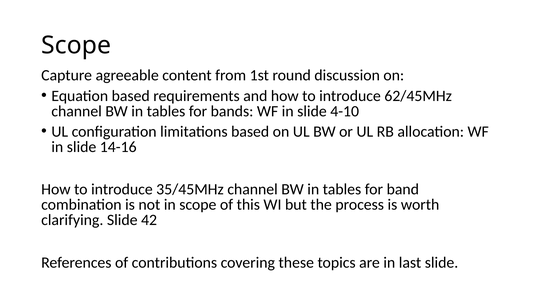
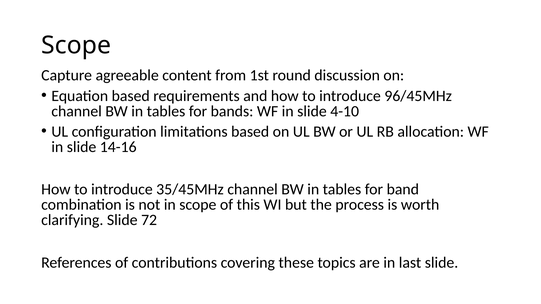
62/45MHz: 62/45MHz -> 96/45MHz (418, 96)
42: 42 -> 72 (149, 220)
